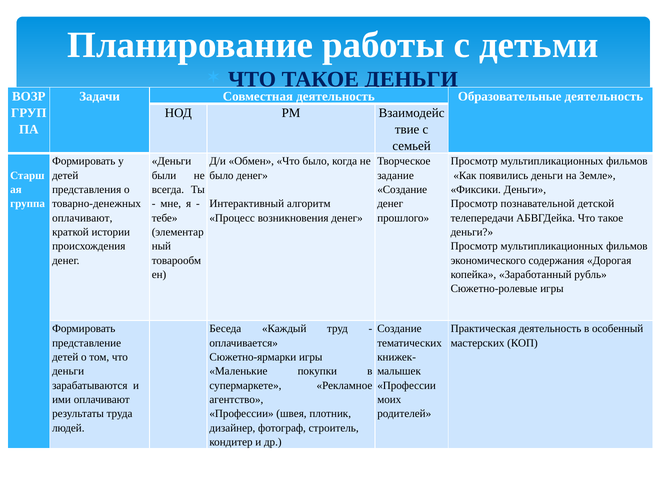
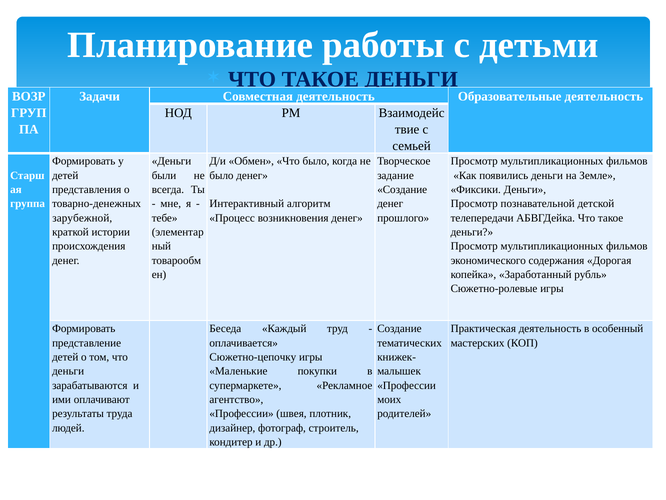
оплачивают: оплачивают -> зарубежной (82, 218)
Сюжетно-ярмарки: Сюжетно-ярмарки -> Сюжетно-цепочку (253, 357)
